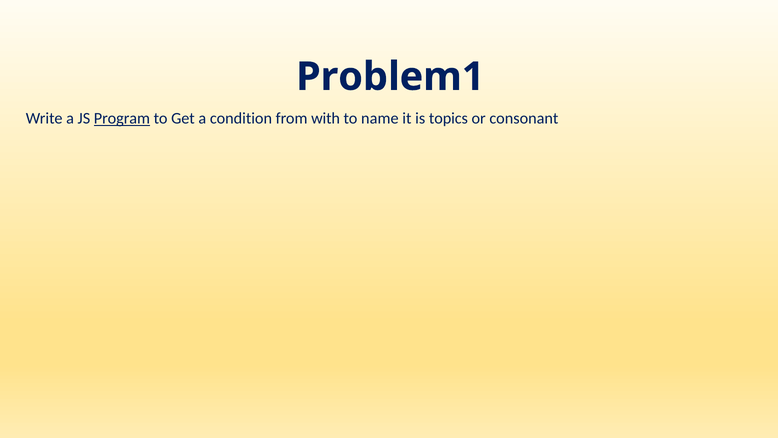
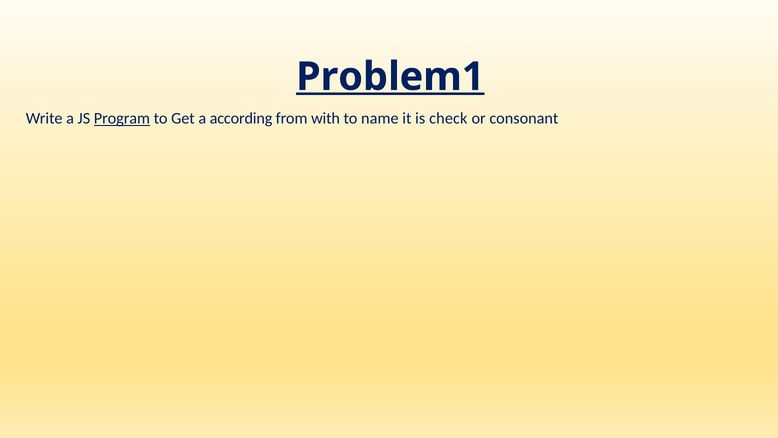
Problem1 underline: none -> present (390, 77)
condition: condition -> according (241, 118)
topics: topics -> check (448, 118)
